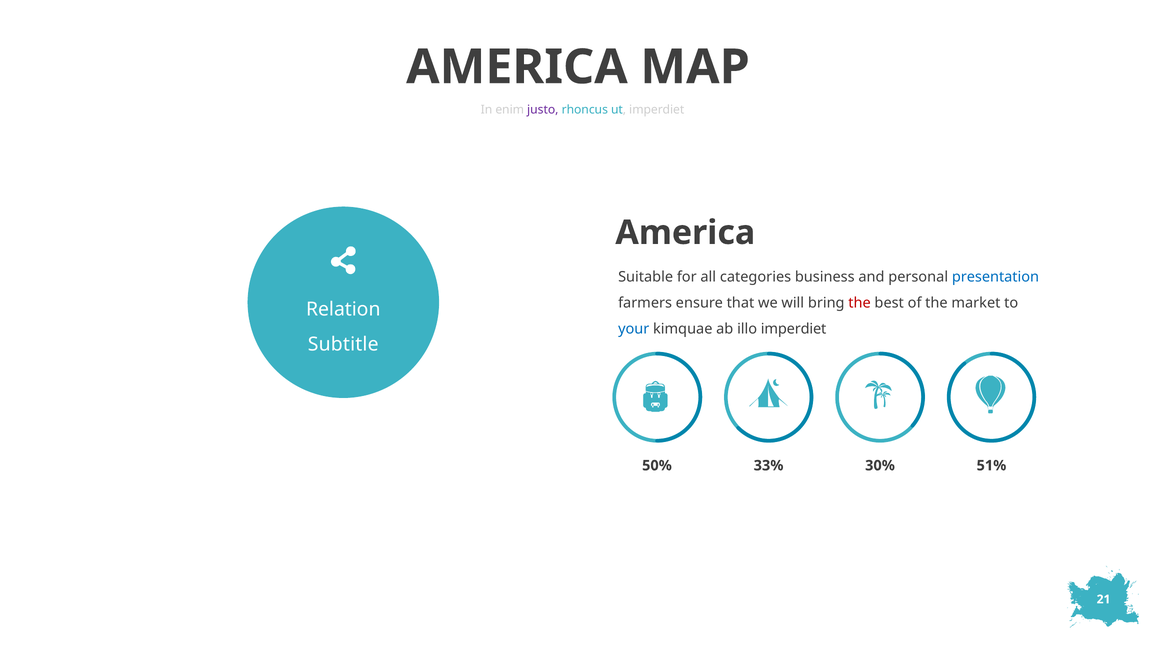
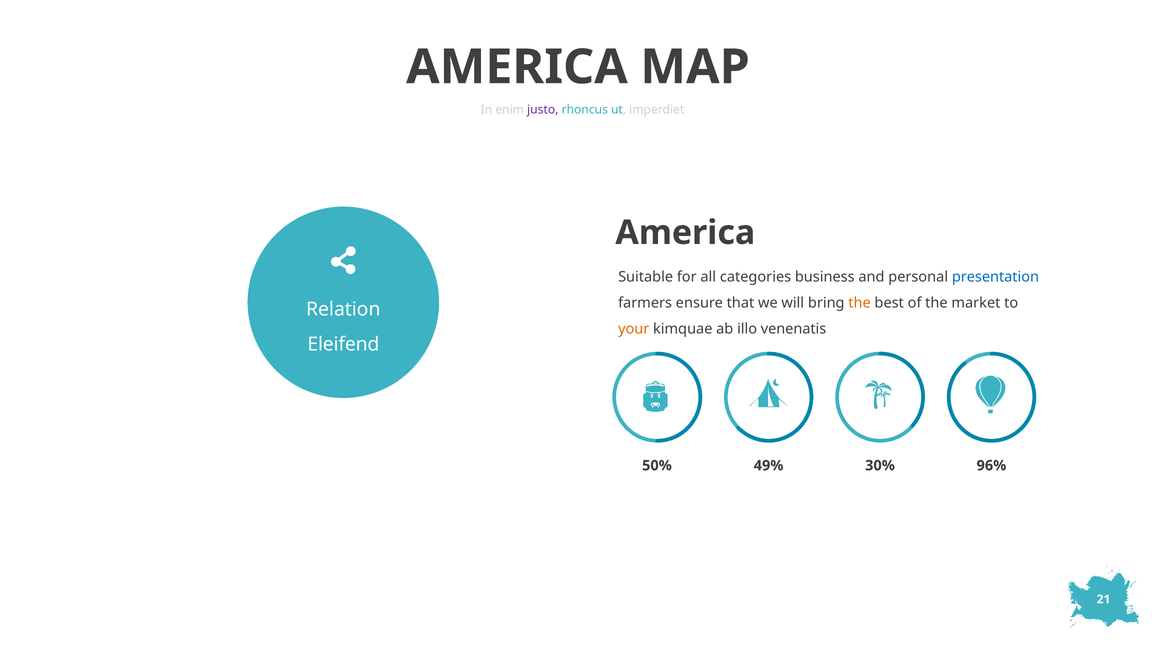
the colour: red -> orange (860, 303)
your colour: blue -> orange (634, 329)
illo imperdiet: imperdiet -> venenatis (794, 329)
Subtitle: Subtitle -> Eleifend (343, 344)
33%: 33% -> 49% (769, 466)
51%: 51% -> 96% (991, 466)
